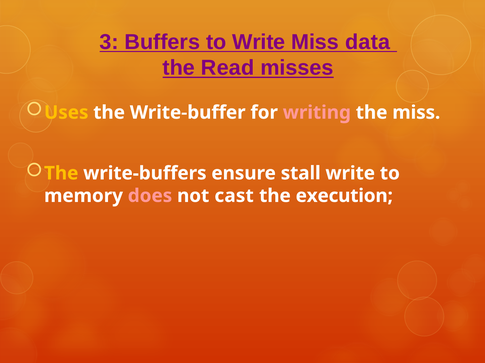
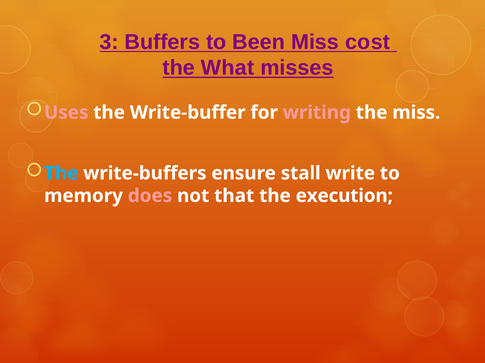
to Write: Write -> Been (259, 42)
data: data -> cost (368, 42)
Read: Read -> What (228, 68)
Uses colour: yellow -> pink (66, 113)
The colour: yellow -> light blue (61, 174)
cast: cast -> that (234, 196)
